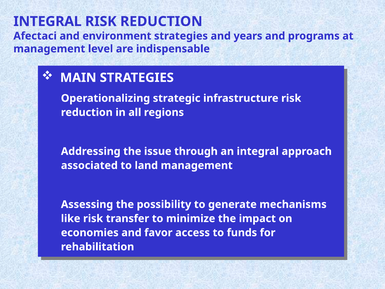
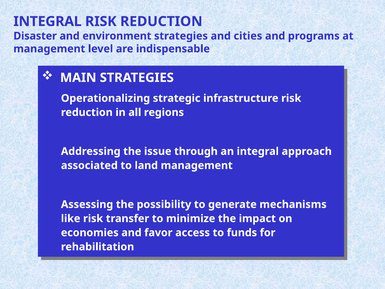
Afectaci: Afectaci -> Disaster (35, 36)
years: years -> cities (248, 36)
